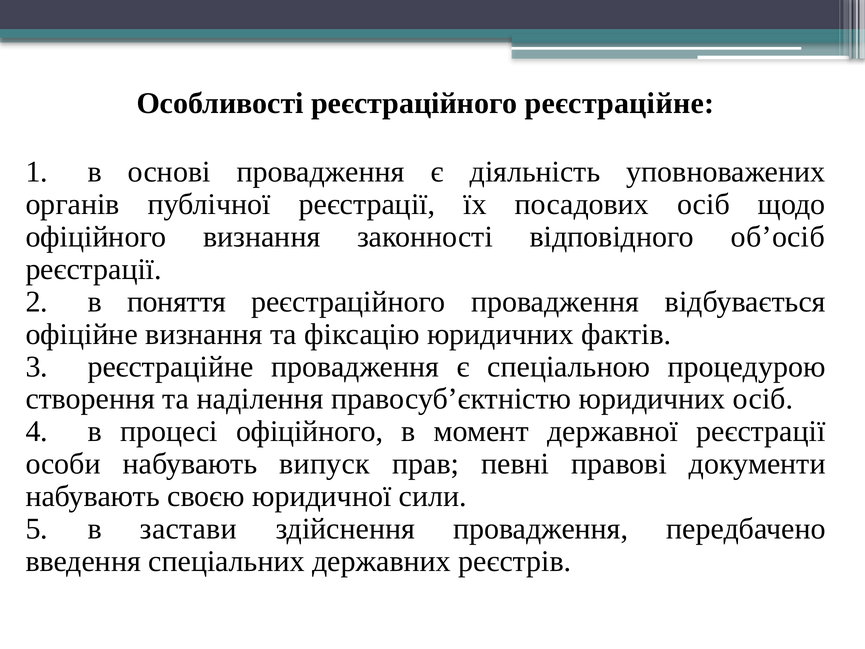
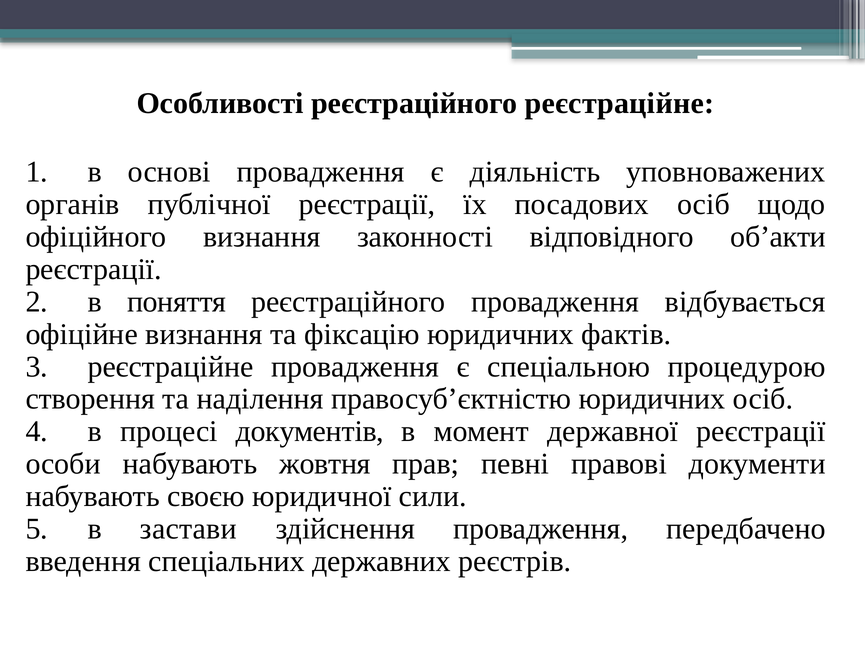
об’осіб: об’осіб -> об’акти (778, 237)
процесі офіційного: офіційного -> документів (310, 431)
випуск: випуск -> жовтня (325, 464)
